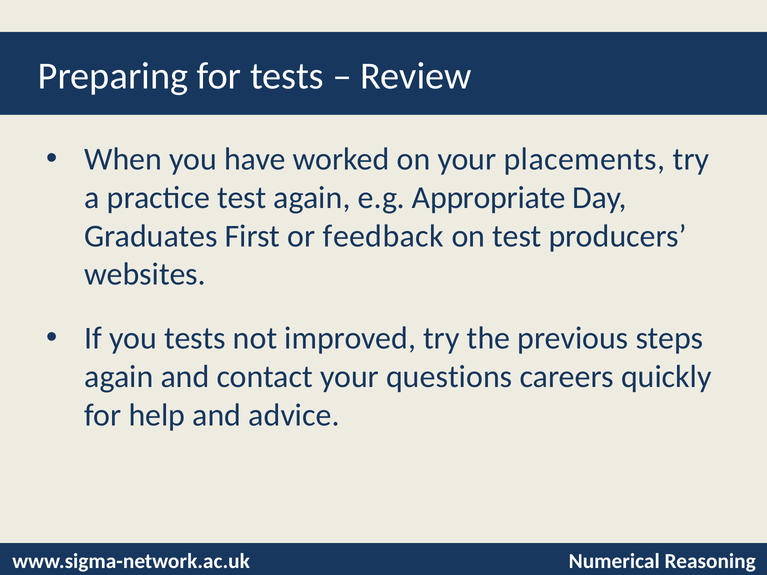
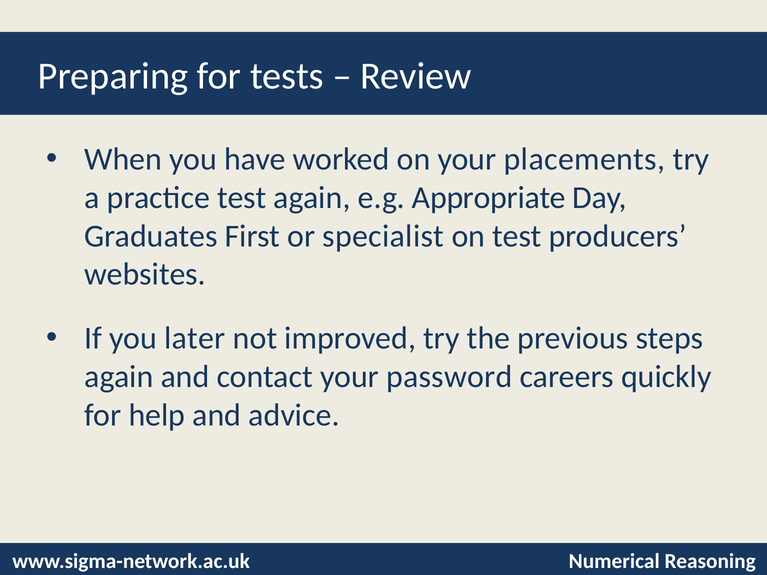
feedback: feedback -> specialist (383, 236)
you tests: tests -> later (195, 338)
questions: questions -> password (449, 377)
